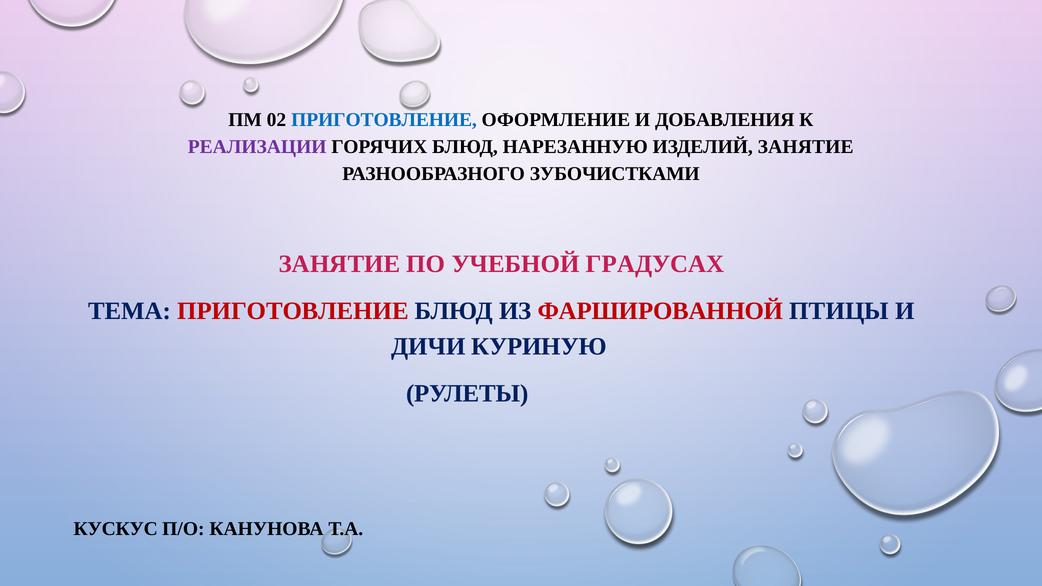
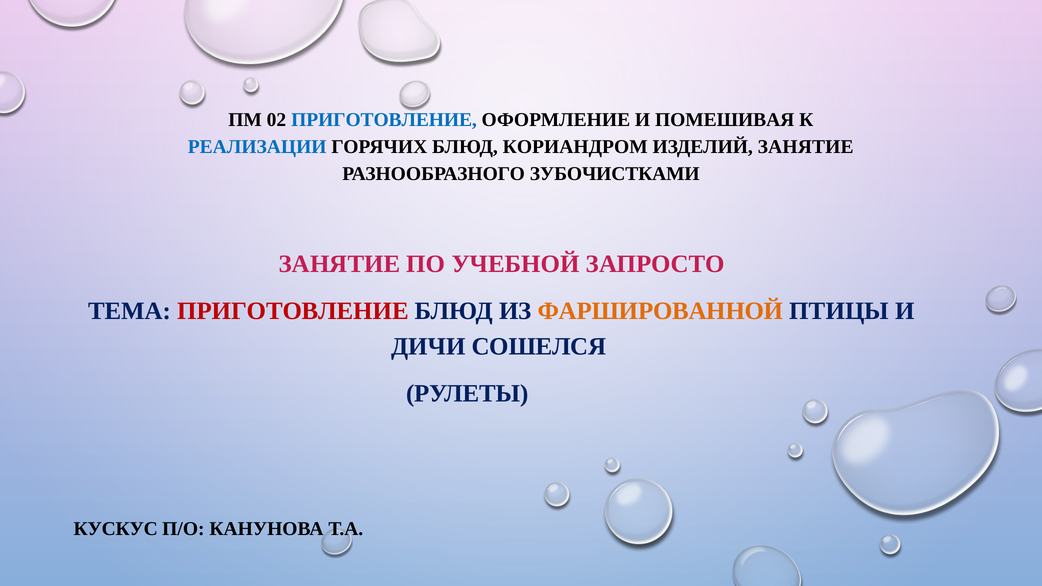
ДОБАВЛЕНИЯ: ДОБАВЛЕНИЯ -> ПОМЕШИВАЯ (725, 120)
РЕАЛИЗАЦИИ colour: purple -> blue (257, 147)
НАРЕЗАННУЮ: НАРЕЗАННУЮ -> КОРИАНДРОМ (575, 147)
ГРАДУСАХ: ГРАДУСАХ -> ЗАПРОСТО (655, 264)
ФАРШИРОВАННОЙ colour: red -> orange (661, 311)
КУРИНУЮ: КУРИНУЮ -> СОШЕЛСЯ (539, 347)
